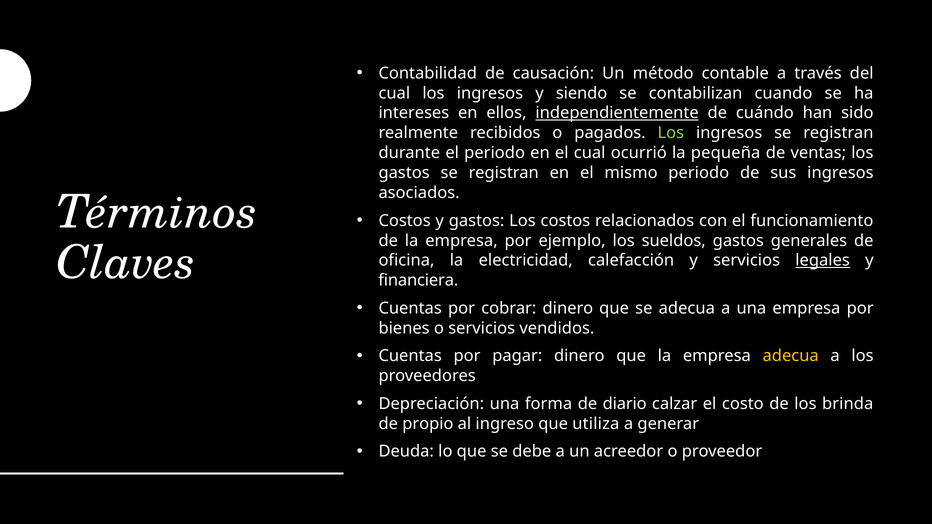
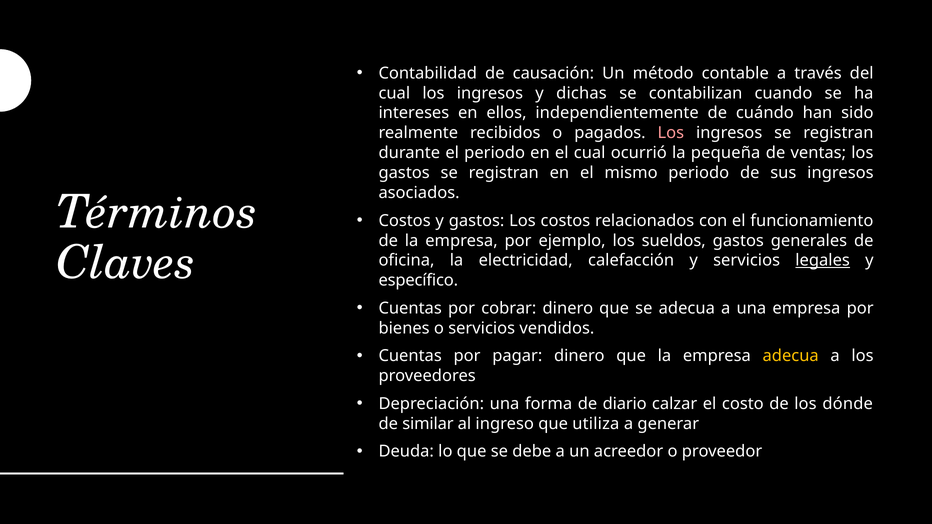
siendo: siendo -> dichas (581, 93)
independientemente underline: present -> none (617, 113)
Los colour: light green -> pink (671, 133)
financiera: financiera -> específico (418, 281)
brinda: brinda -> dónde (848, 404)
propio: propio -> similar (428, 424)
